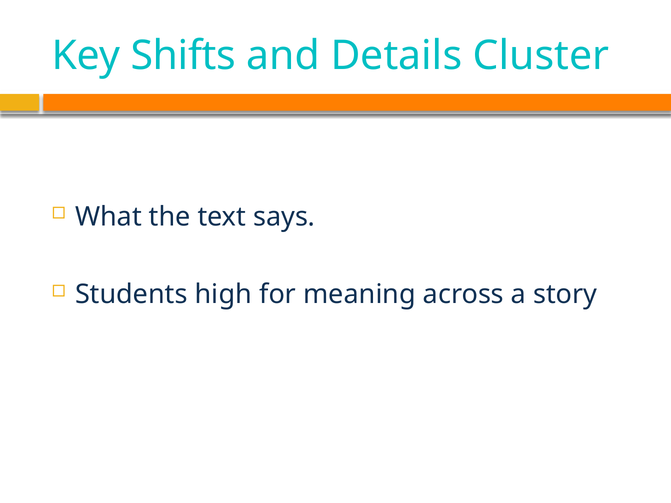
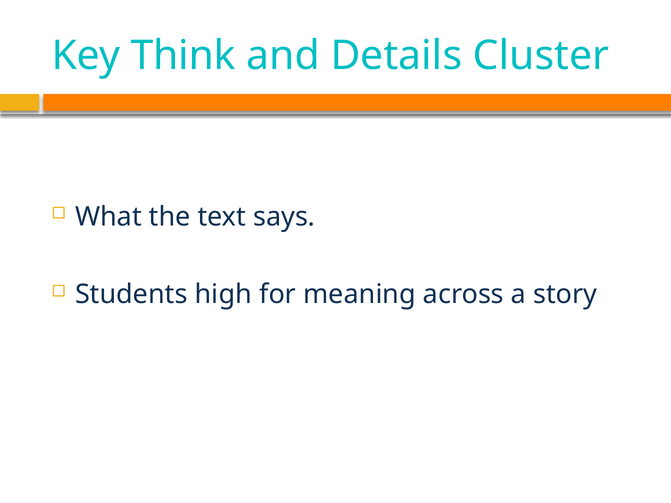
Shifts: Shifts -> Think (183, 56)
